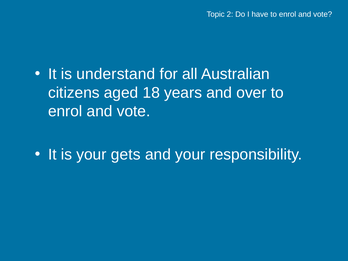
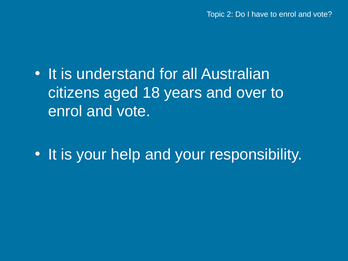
gets: gets -> help (126, 155)
